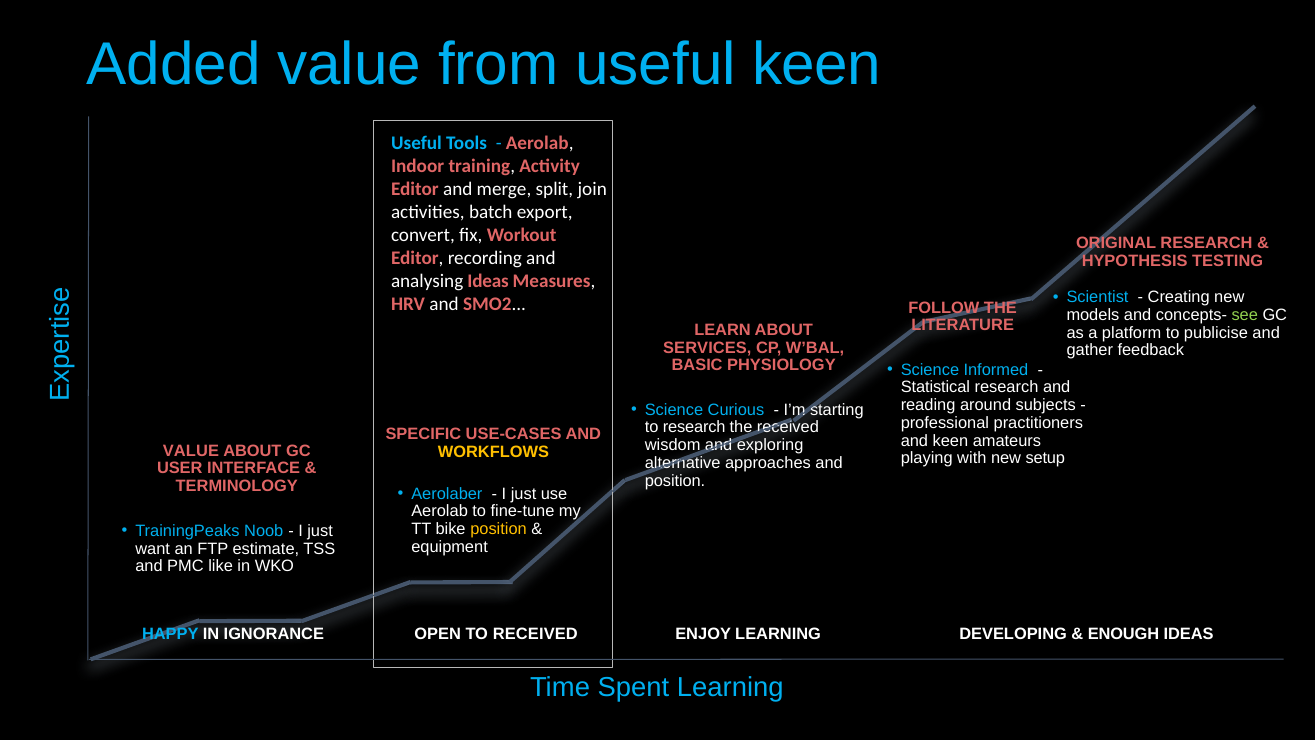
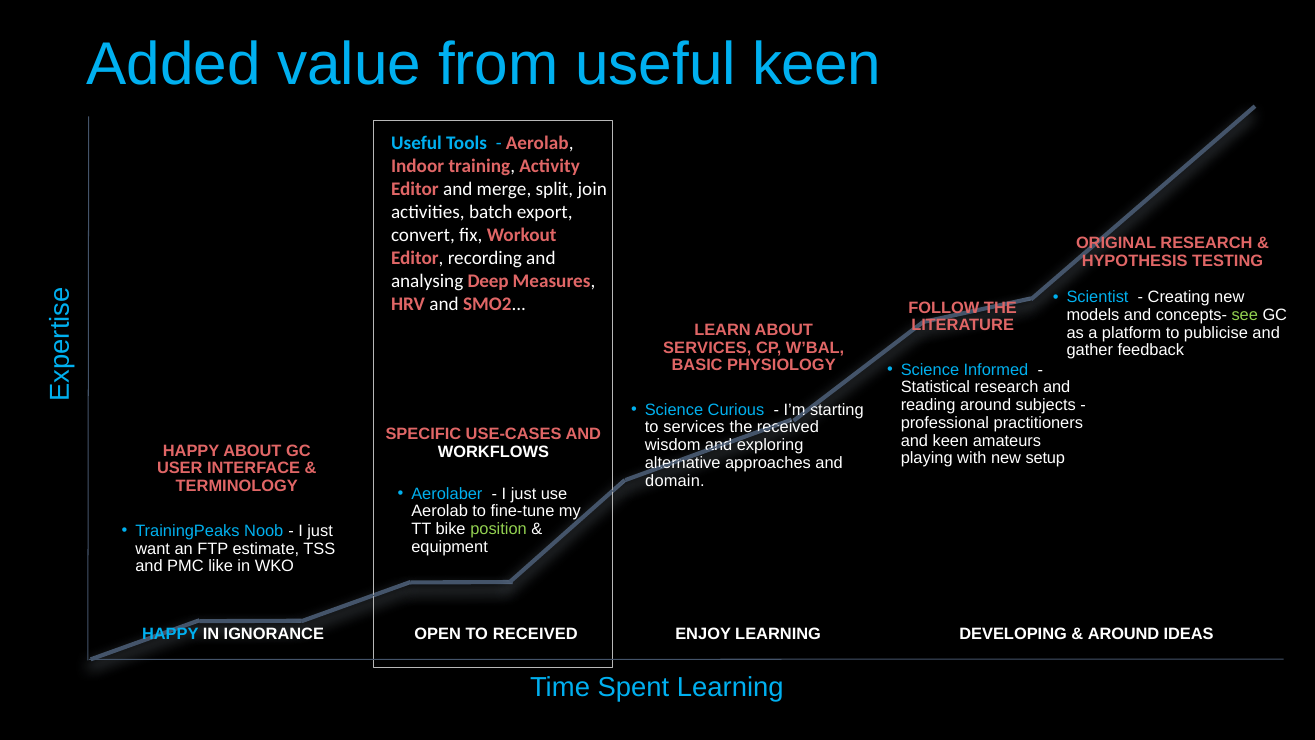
analysing Ideas: Ideas -> Deep (488, 281)
to research: research -> services (694, 427)
VALUE: VALUE -> HAPPY (191, 451)
WORKFLOWS colour: yellow -> white (493, 452)
position: position -> domain (675, 480)
position colour: yellow -> light green (499, 529)
ENOUGH: ENOUGH -> AROUND (1124, 634)
